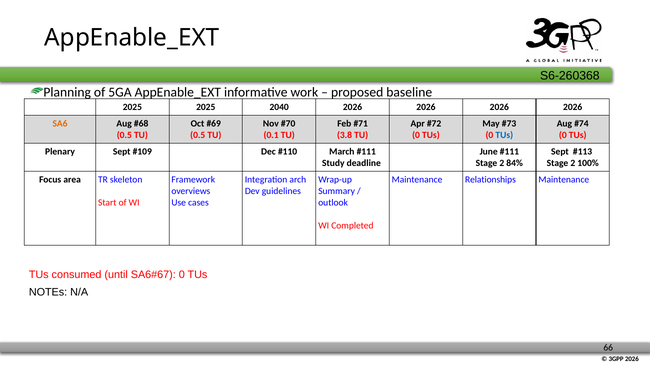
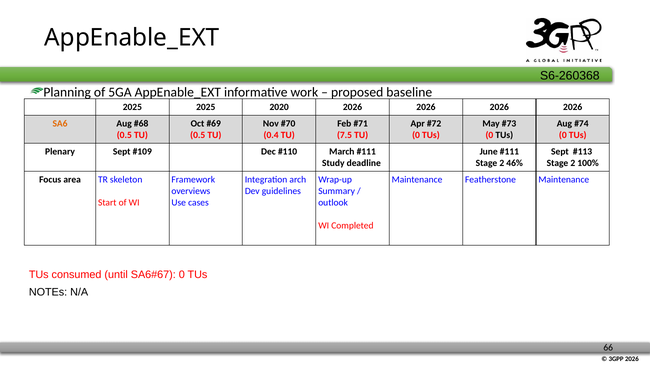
2040: 2040 -> 2020 (279, 107)
0.1: 0.1 -> 0.4 (271, 135)
3.8: 3.8 -> 7.5 (345, 135)
TUs colour: blue -> black (504, 135)
84%: 84% -> 46% (515, 163)
Relationships: Relationships -> Featherstone (490, 179)
